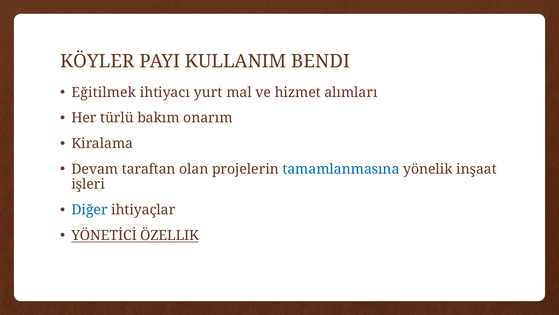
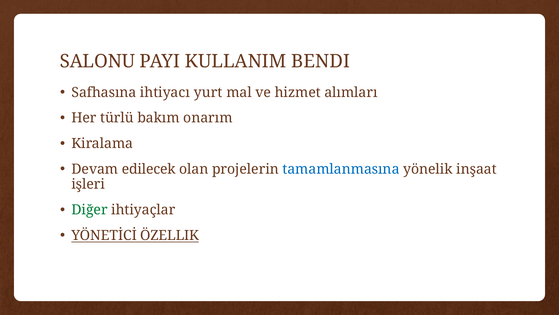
KÖYLER: KÖYLER -> SALONU (97, 61)
Eğitilmek: Eğitilmek -> Safhasına (104, 92)
taraftan: taraftan -> edilecek (149, 169)
Diğer colour: blue -> green (90, 210)
